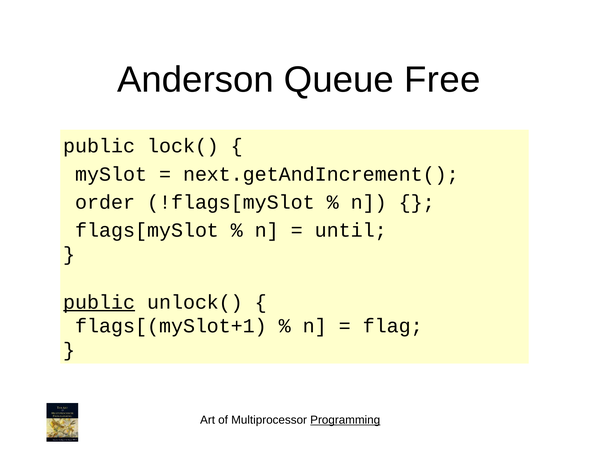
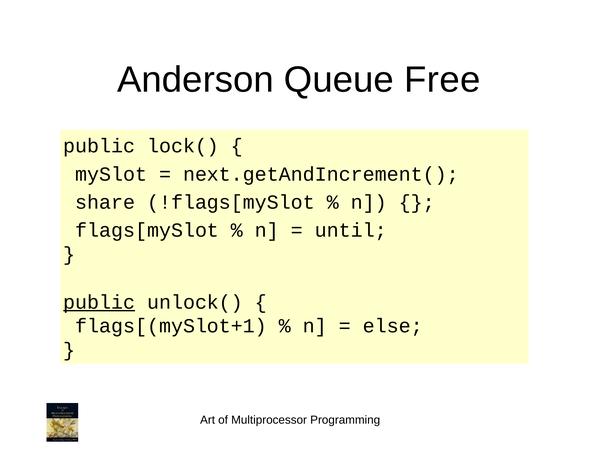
order: order -> share (105, 202)
flag: flag -> else (393, 326)
Programming underline: present -> none (345, 420)
